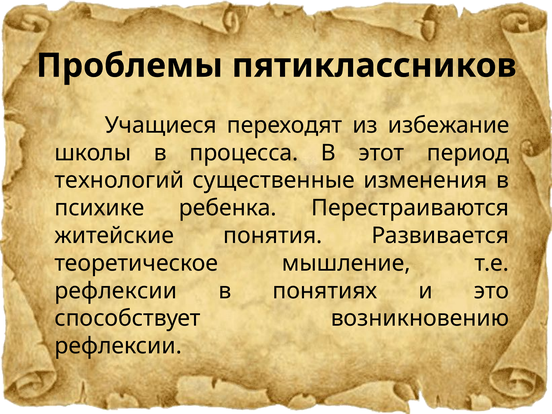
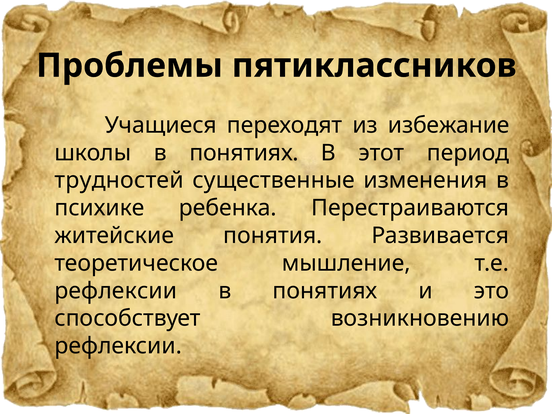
школы в процесса: процесса -> понятиях (244, 153)
технологий: технологий -> трудностей (119, 180)
